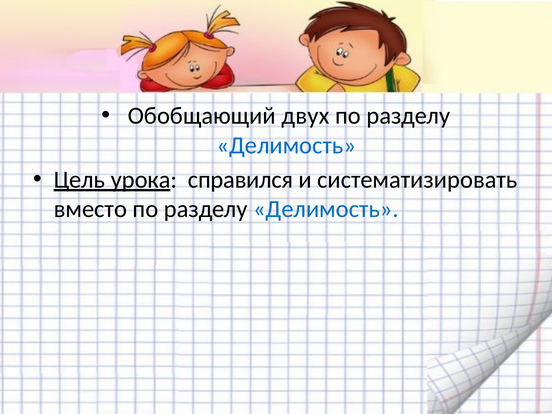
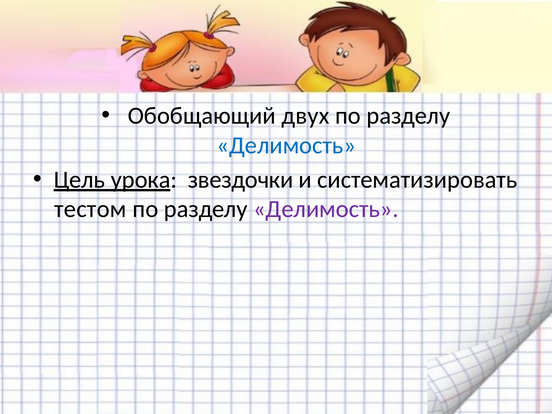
справился: справился -> звездочки (241, 180)
вместо: вместо -> тестом (90, 209)
Делимость colour: blue -> purple (326, 209)
